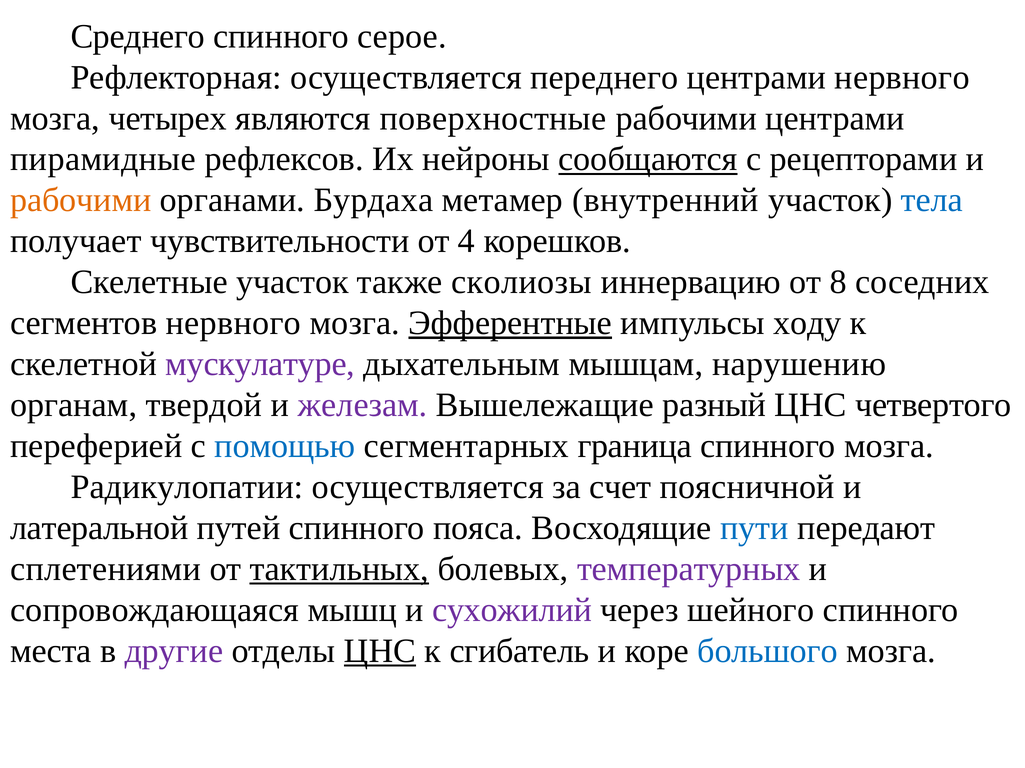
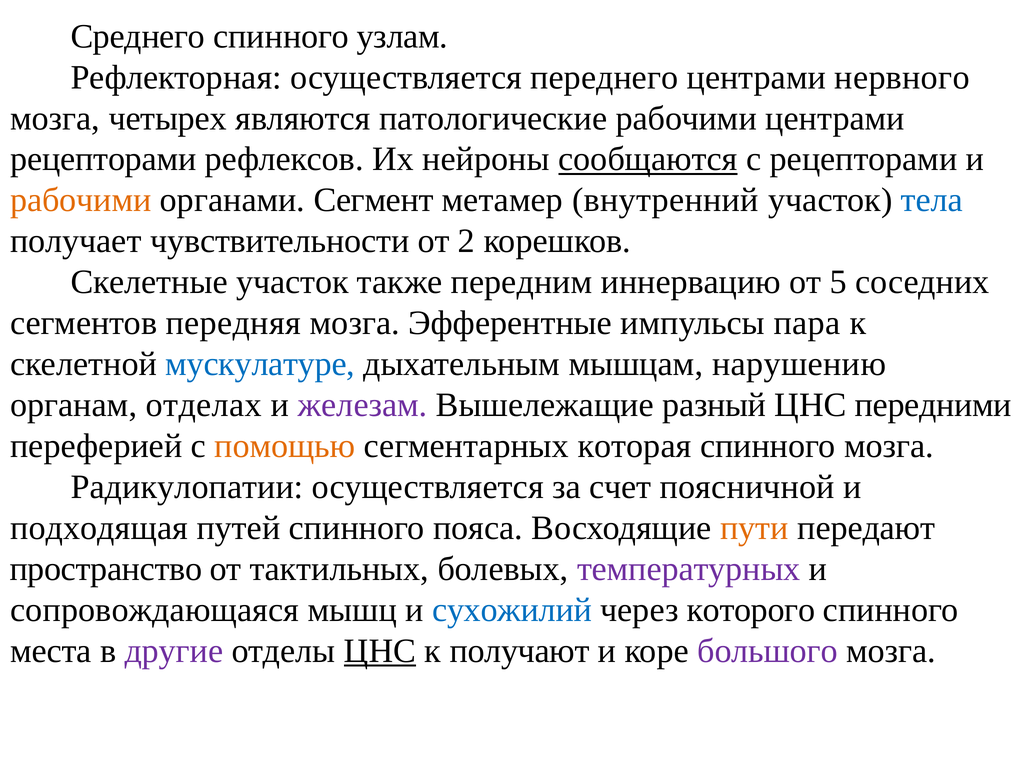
серое: серое -> узлам (402, 36)
поверхностные: поверхностные -> патологические (493, 118)
пирамидные: пирамидные -> рецепторами (103, 159)
Бурдаха: Бурдаха -> Сегмент (374, 200)
4: 4 -> 2 (467, 241)
сколиозы: сколиозы -> передним (522, 282)
8: 8 -> 5 (838, 282)
сегментов нервного: нервного -> передняя (233, 323)
Эфферентные underline: present -> none (510, 323)
ходу: ходу -> пара (807, 323)
мускулатуре colour: purple -> blue (260, 364)
твердой: твердой -> отделах (204, 405)
четвертого: четвертого -> передними (933, 405)
помощью colour: blue -> orange (285, 446)
граница: граница -> которая (634, 446)
латеральной: латеральной -> подходящая (99, 528)
пути colour: blue -> orange (754, 528)
сплетениями: сплетениями -> пространство (106, 569)
тактильных underline: present -> none (339, 569)
сухожилий colour: purple -> blue (512, 610)
шейного: шейного -> которого (751, 610)
сгибатель: сгибатель -> получают (520, 651)
большого colour: blue -> purple (768, 651)
